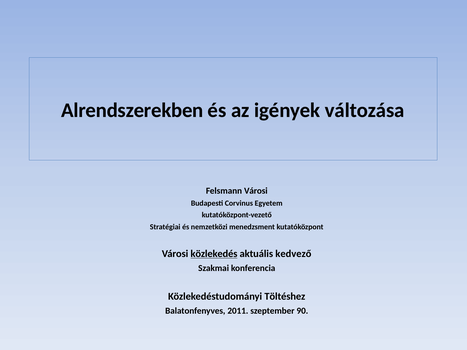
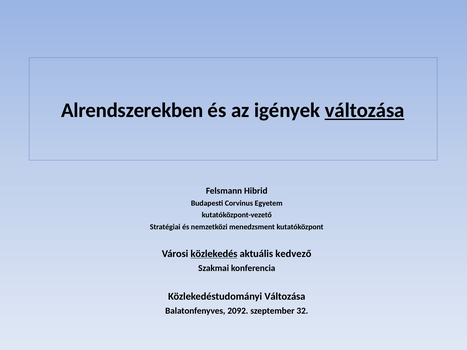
változása underline: none -> present (365, 110)
Felsmann Városi: Városi -> Hibrid (256, 191)
Közlekedéstudományi Töltéshez: Töltéshez -> Változása (285, 297)
2011: 2011 -> 2092 (238, 311)
90: 90 -> 32 (302, 311)
